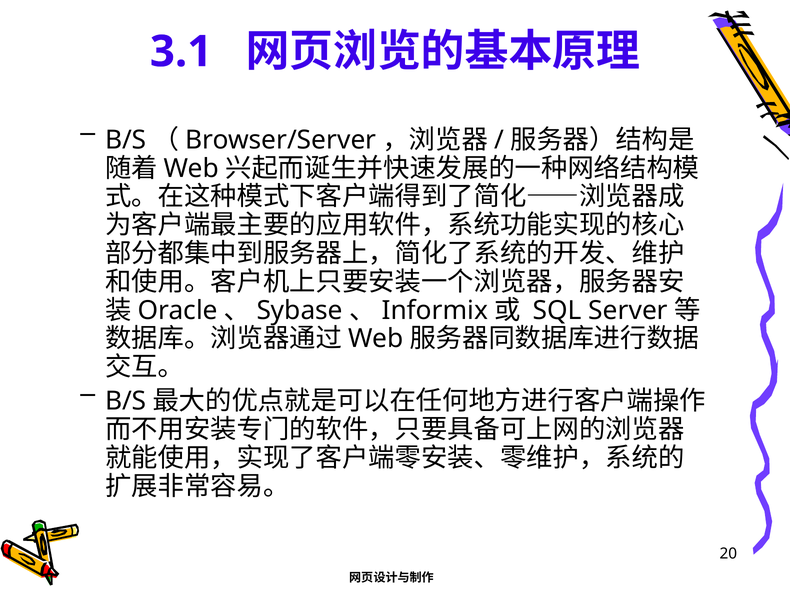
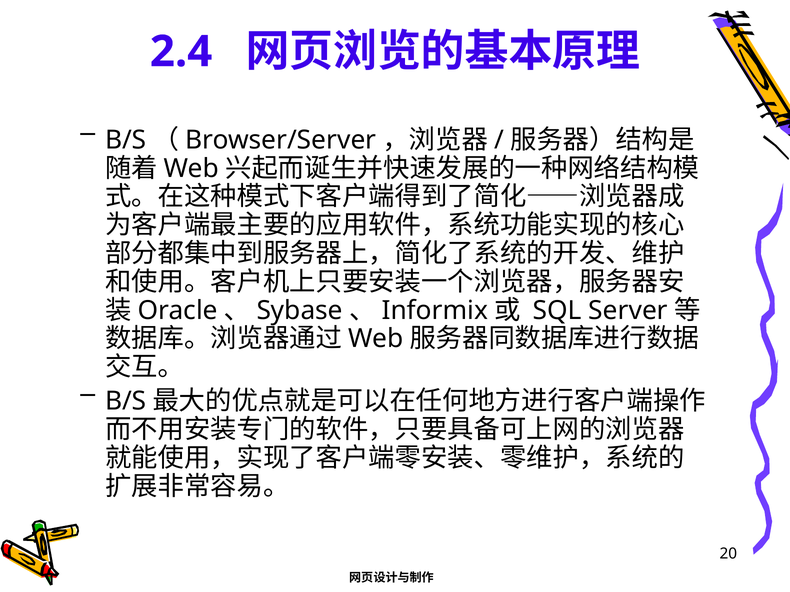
3.1: 3.1 -> 2.4 (181, 52)
